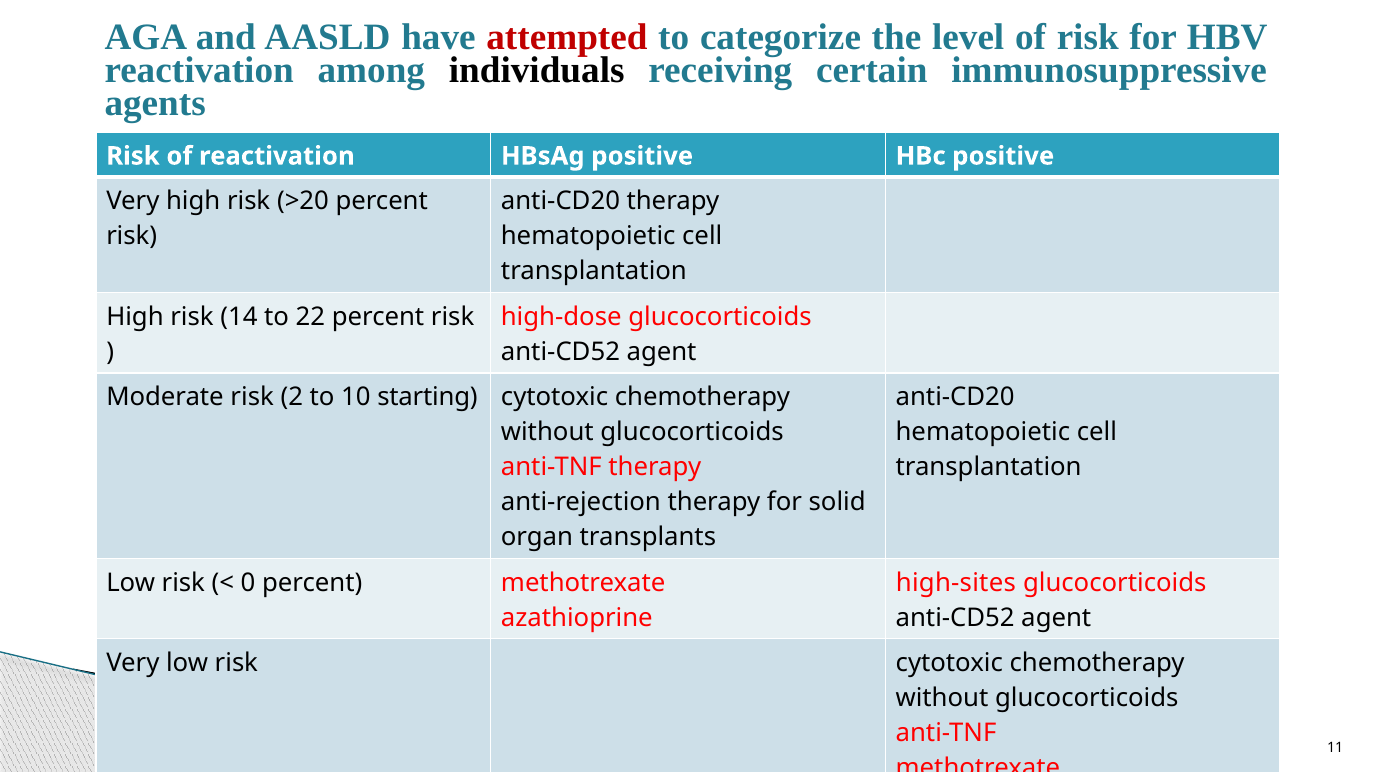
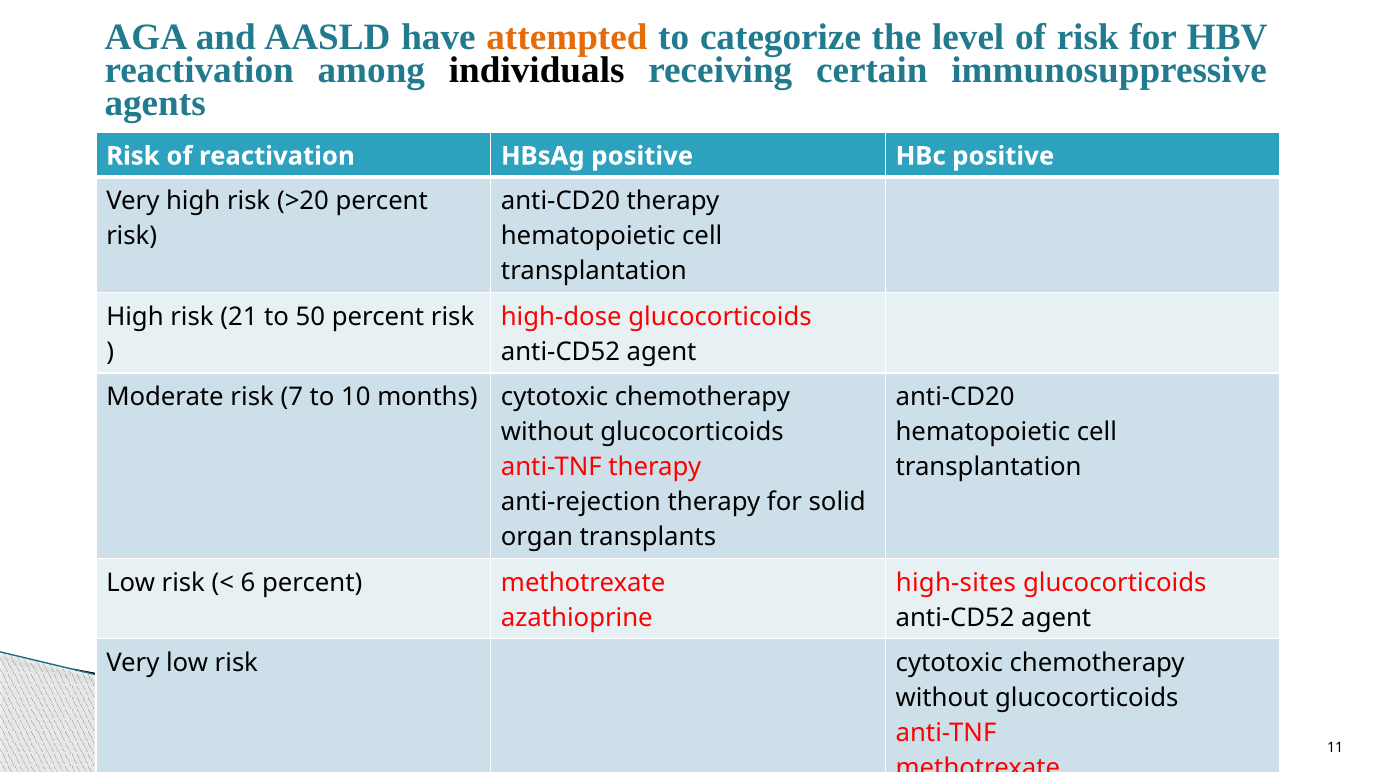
attempted colour: red -> orange (567, 37)
14: 14 -> 21 (239, 317)
22: 22 -> 50 (310, 317)
2: 2 -> 7 (292, 397)
starting: starting -> months (427, 397)
0: 0 -> 6 (248, 583)
